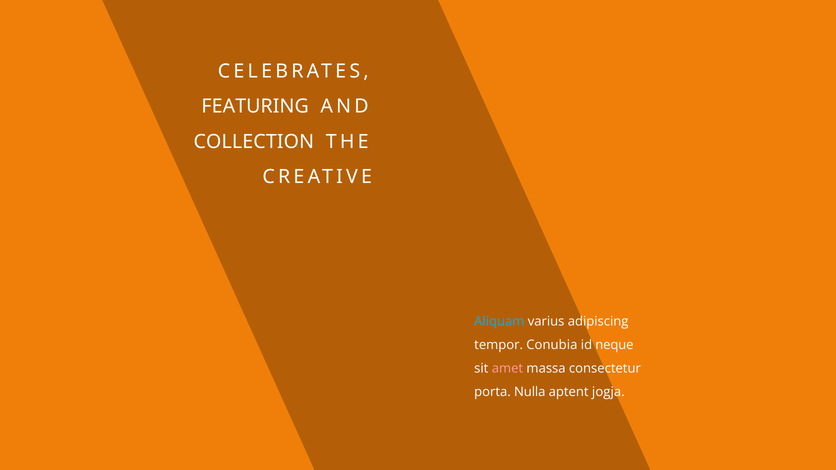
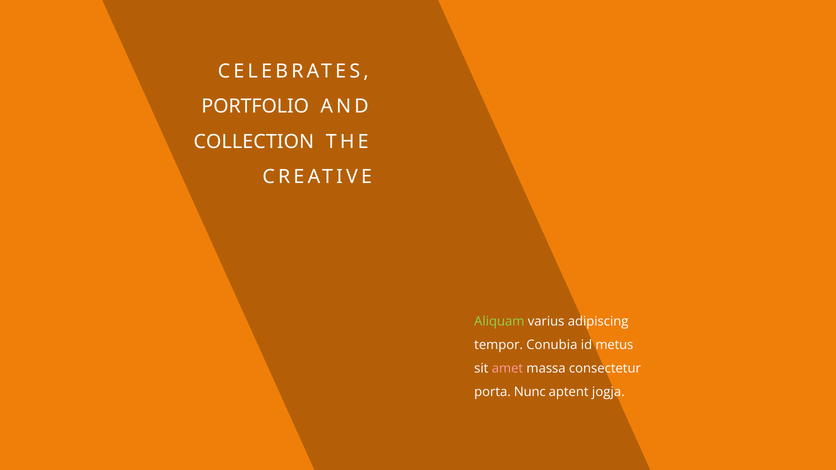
FEATURING: FEATURING -> PORTFOLIO (255, 106)
Aliquam colour: light blue -> light green (499, 322)
neque: neque -> metus (614, 345)
Nulla: Nulla -> Nunc (530, 392)
